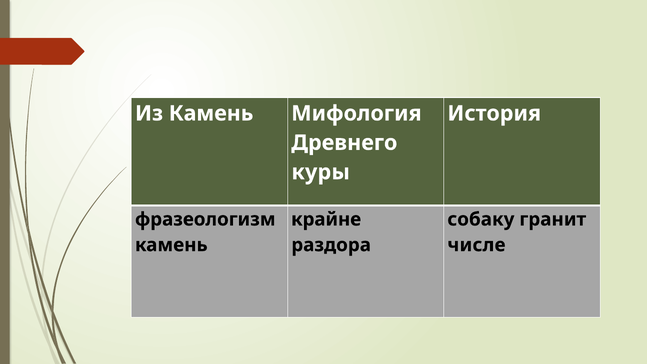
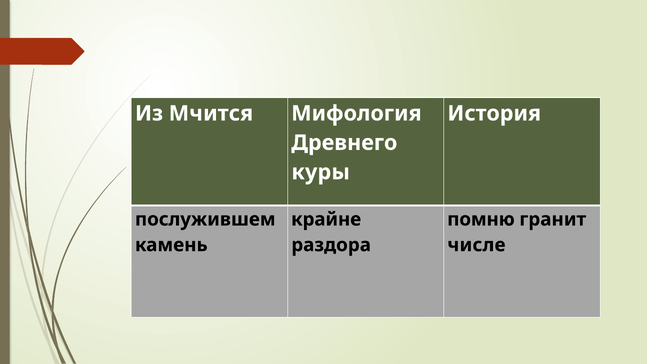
Из Камень: Камень -> Мчится (211, 113)
фразеологизм: фразеологизм -> послужившем (205, 219)
собаку: собаку -> помню (481, 219)
